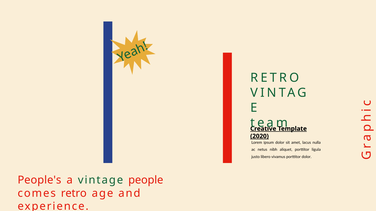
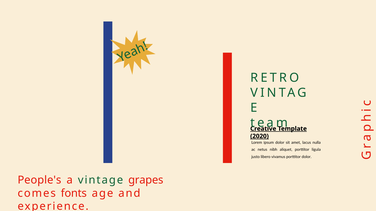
people: people -> grapes (146, 180)
comes retro: retro -> fonts (74, 194)
